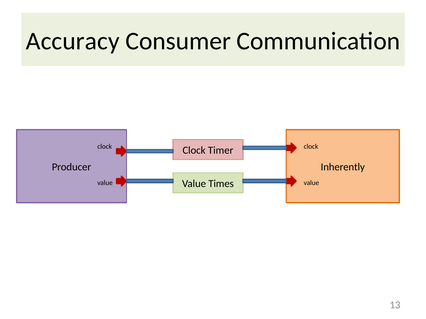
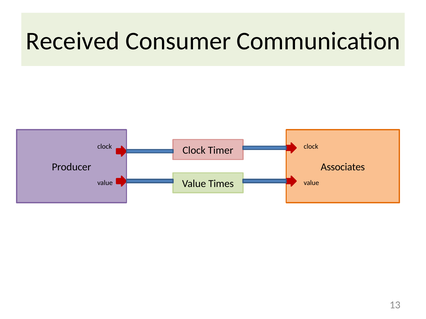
Accuracy: Accuracy -> Received (73, 41)
Inherently: Inherently -> Associates (343, 167)
